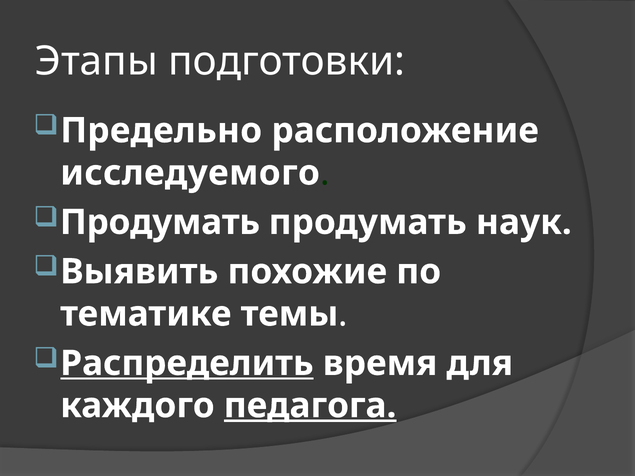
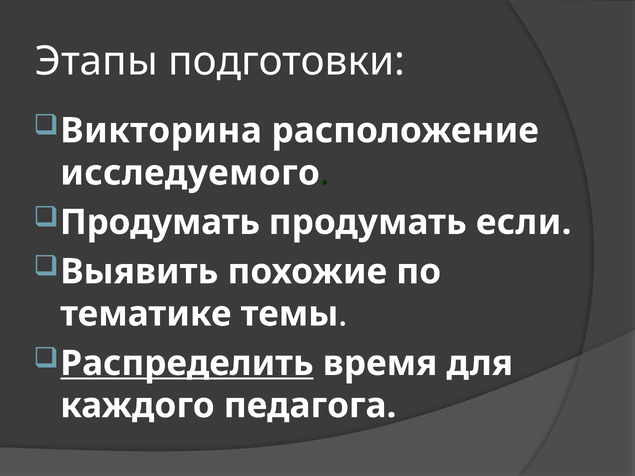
Предельно: Предельно -> Викторина (161, 131)
наук: наук -> если (524, 222)
педагога underline: present -> none (310, 406)
